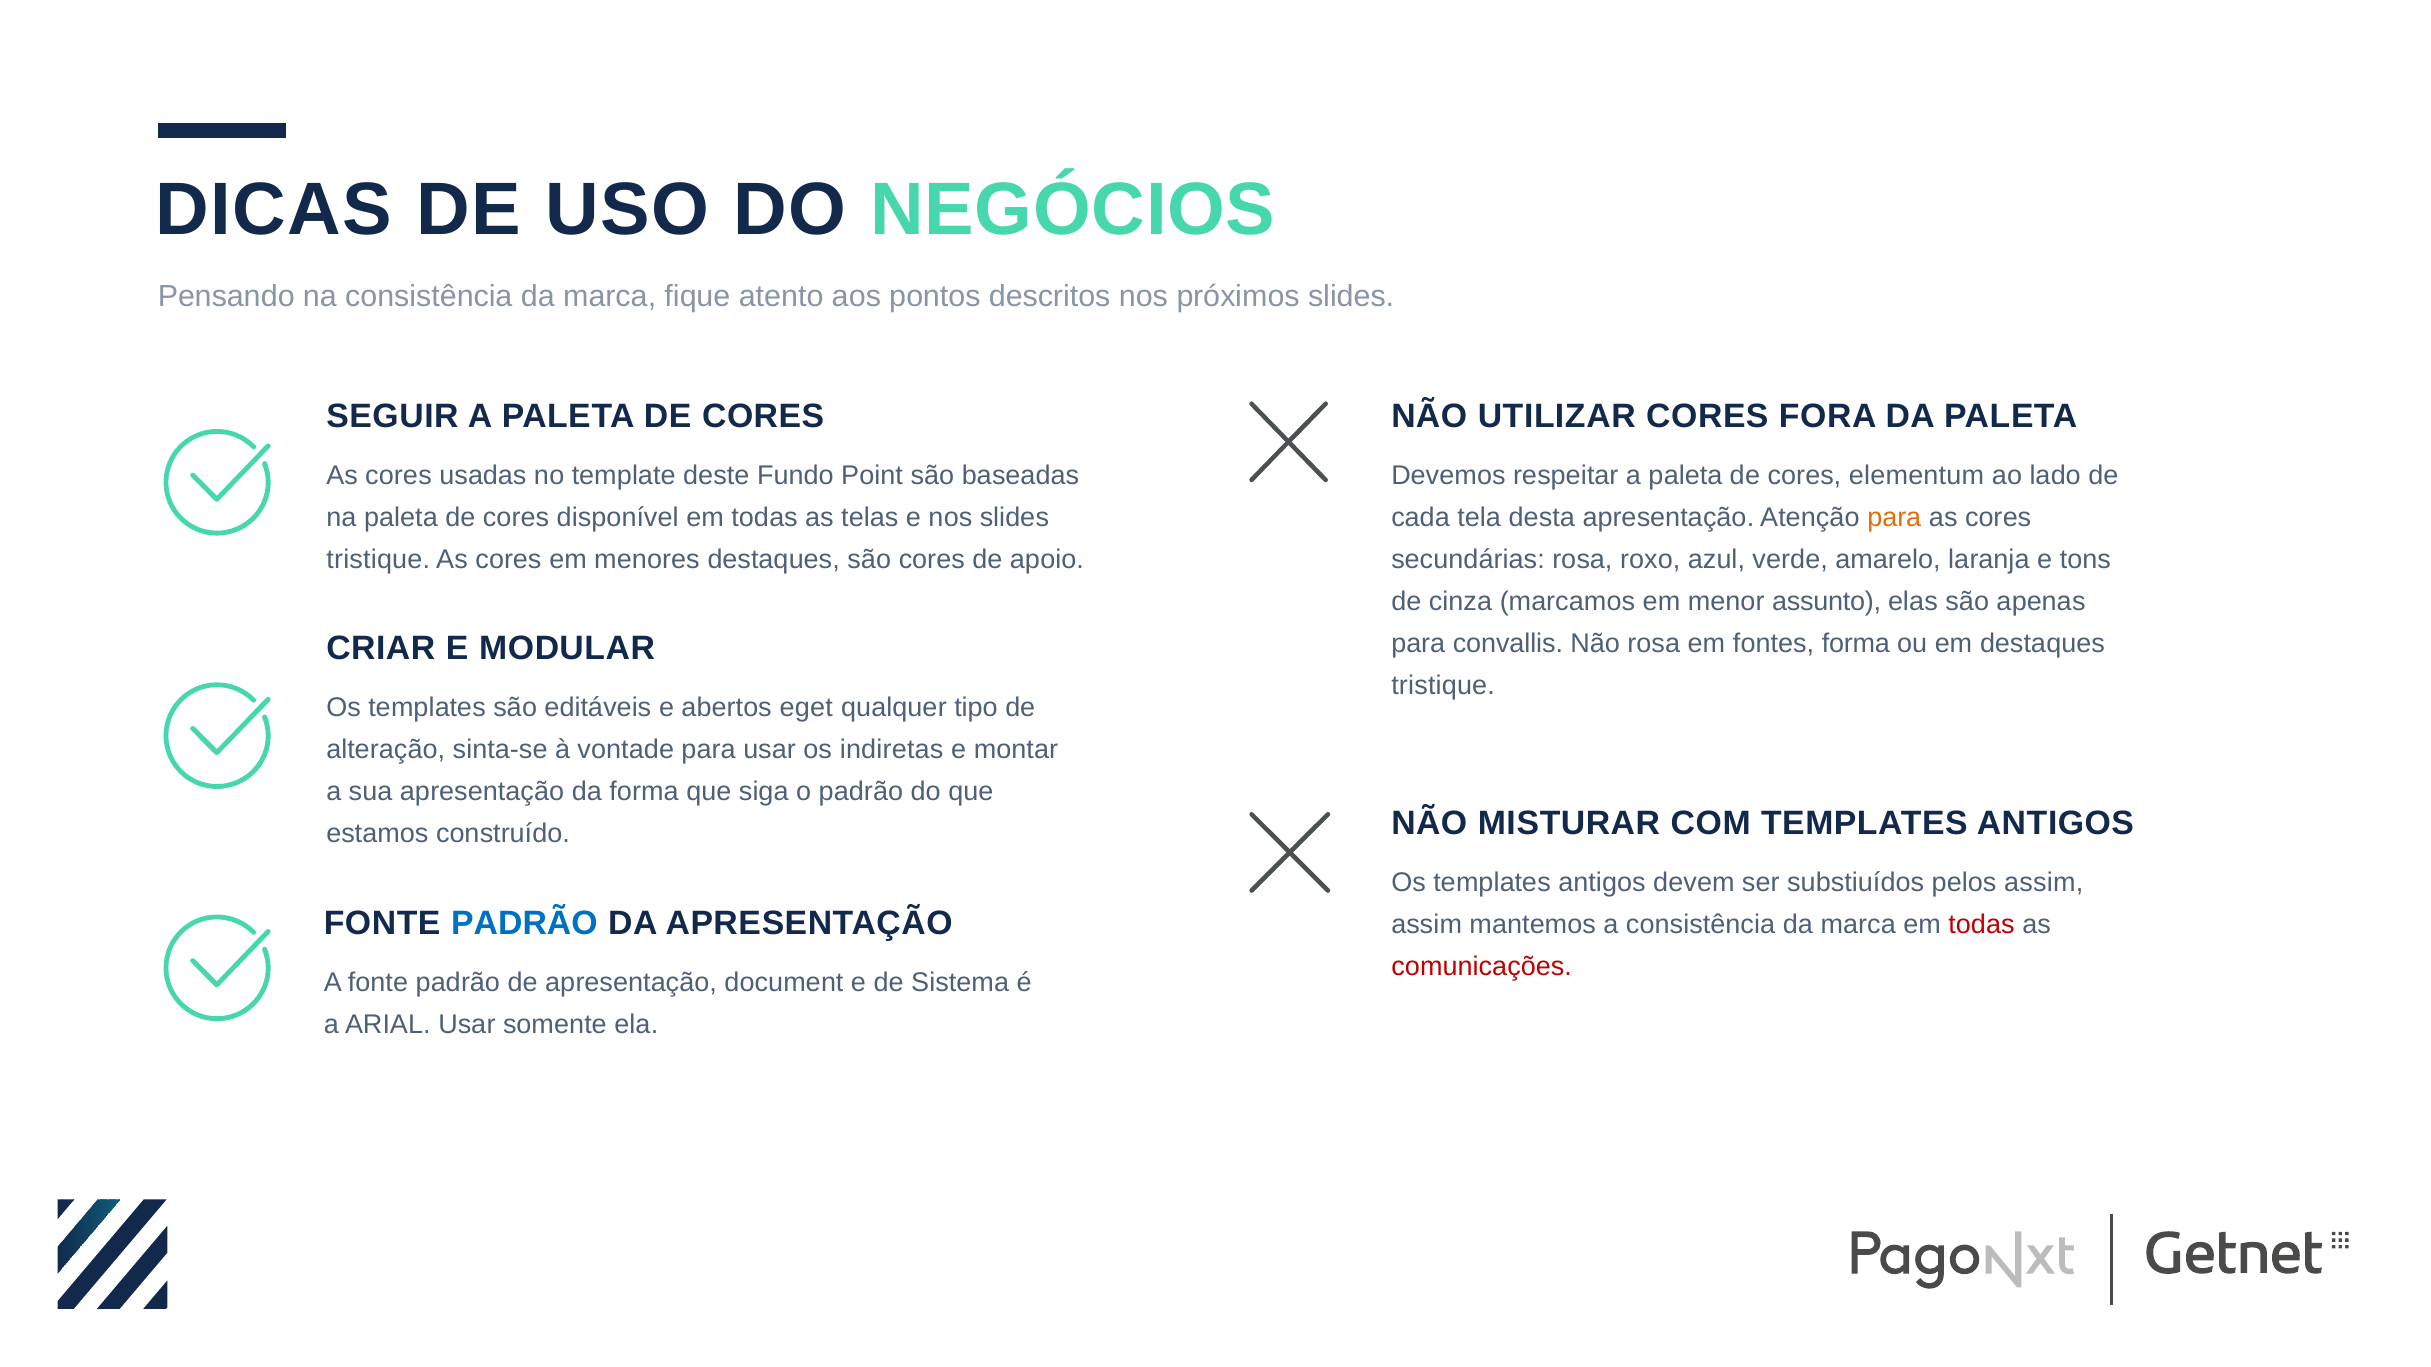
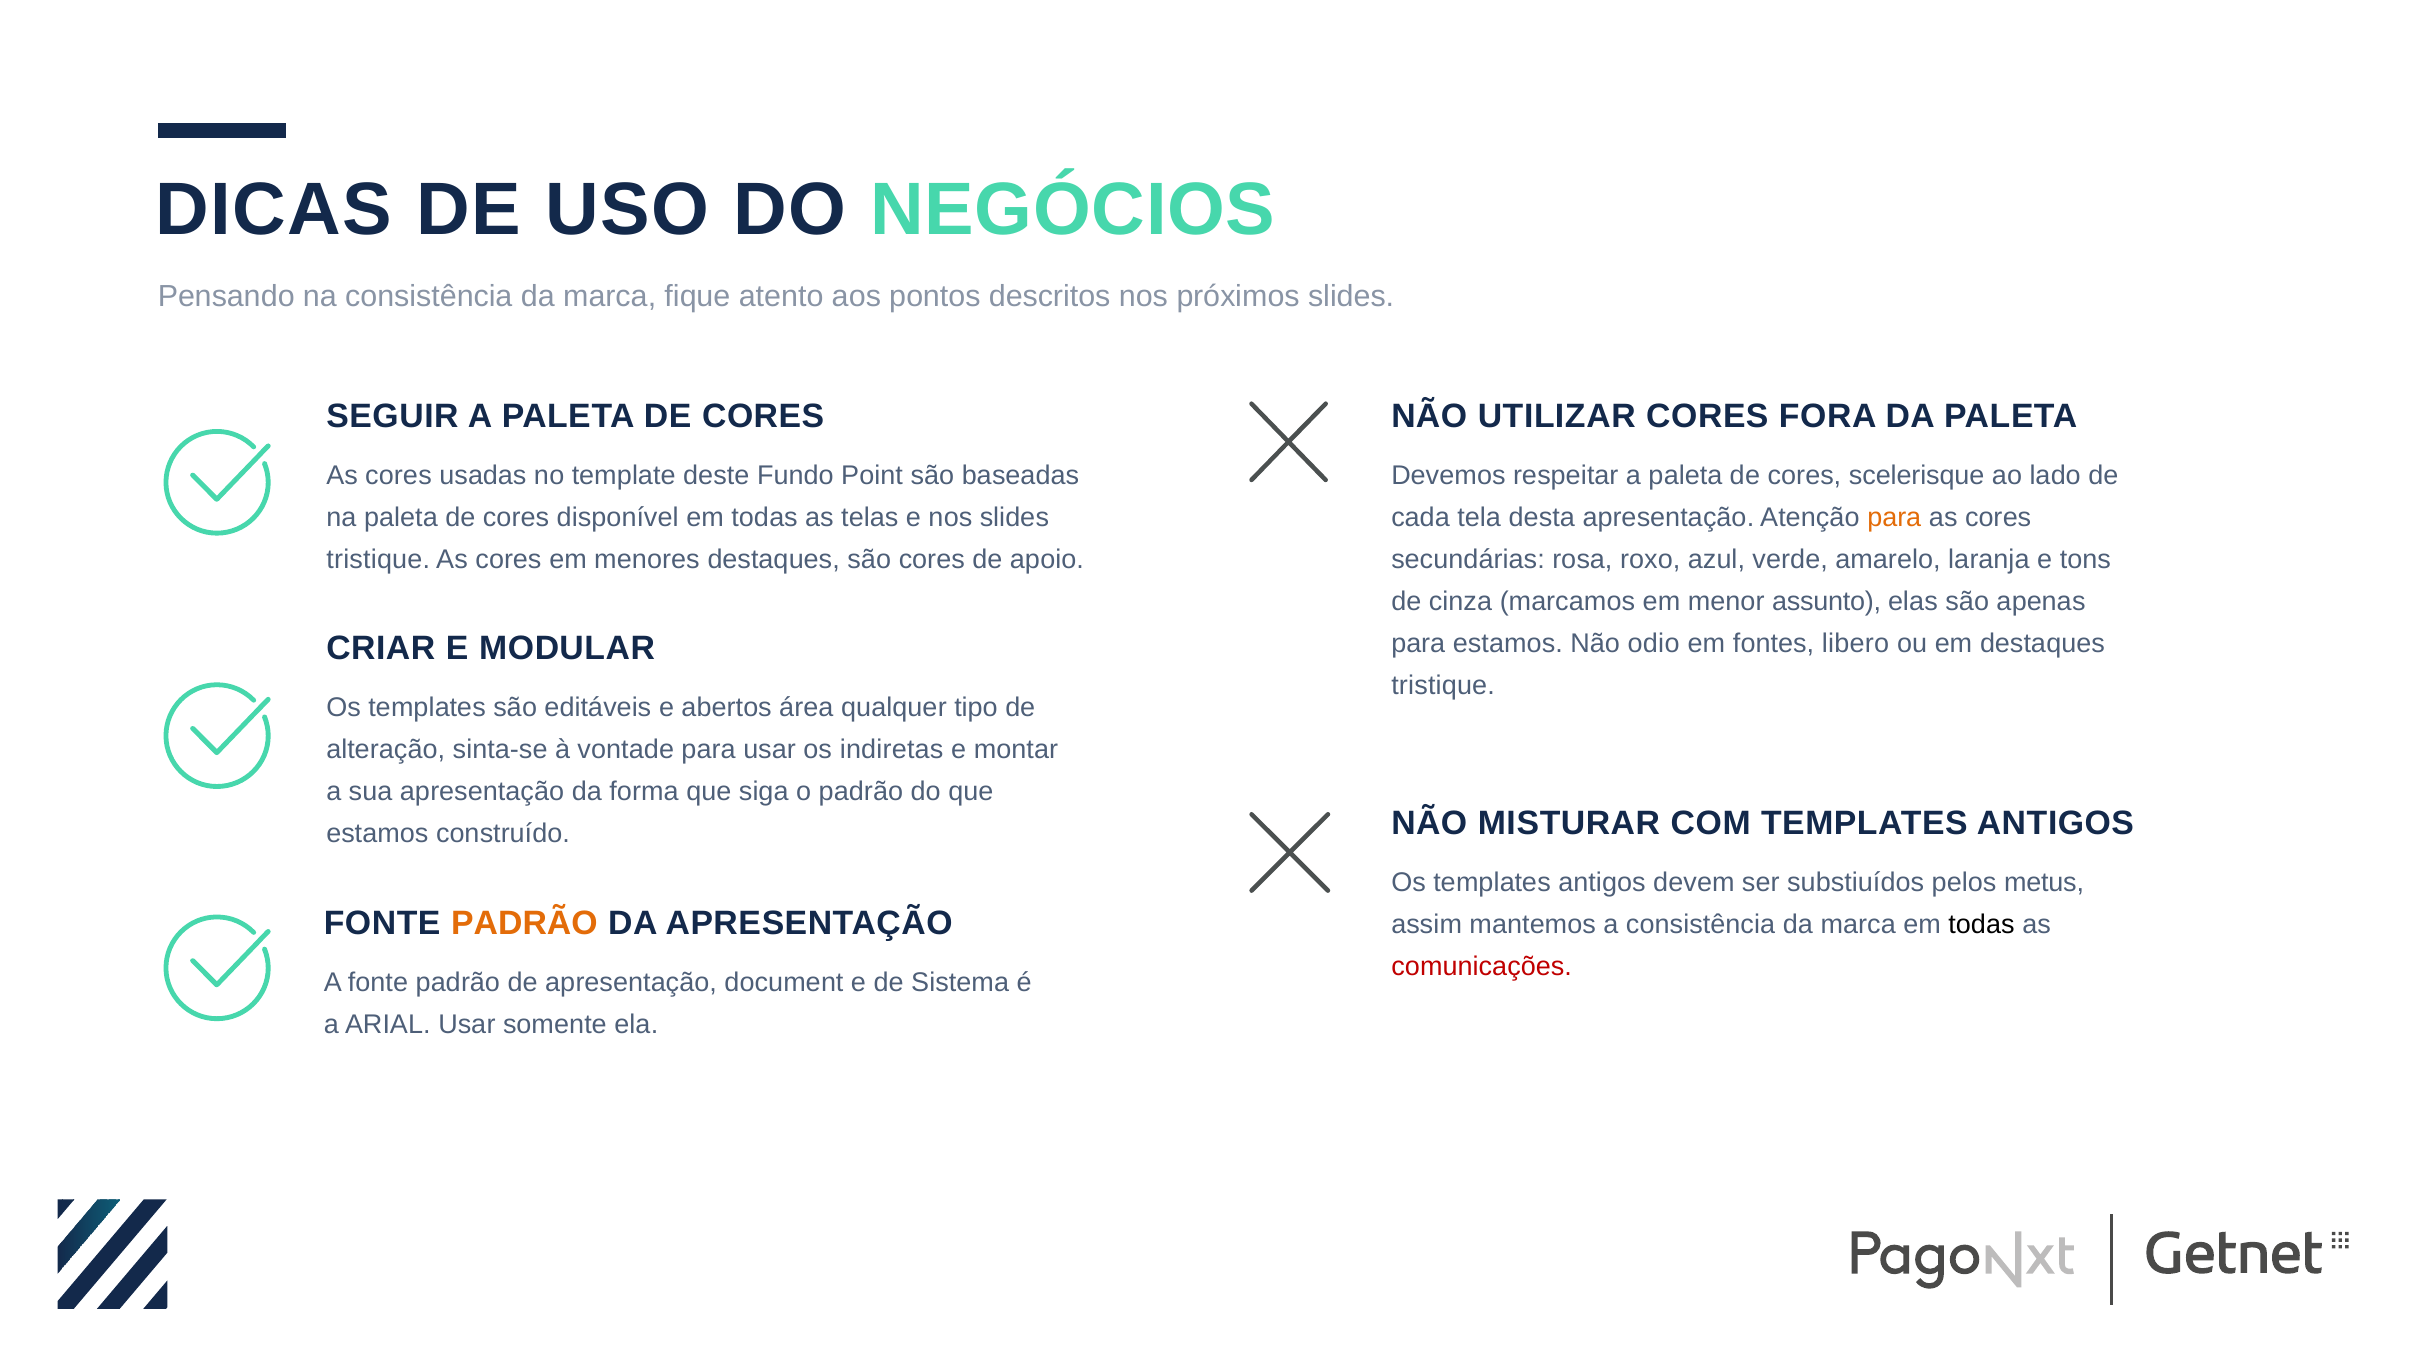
elementum: elementum -> scelerisque (1917, 476)
para convallis: convallis -> estamos (1508, 644)
Não rosa: rosa -> odio (1654, 644)
fontes forma: forma -> libero (1856, 644)
eget: eget -> área (806, 708)
pelos assim: assim -> metus (2044, 883)
PADRÃO colour: blue -> orange (524, 923)
todas colour: red -> black (1981, 925)
